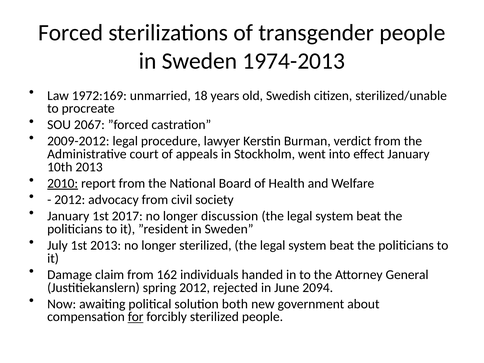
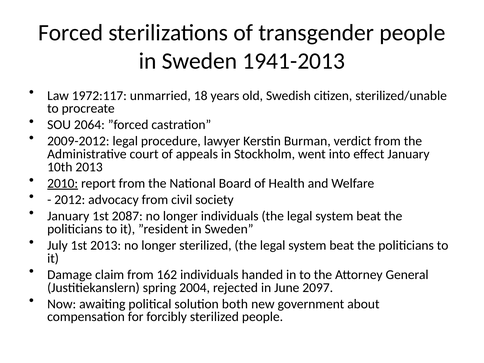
1974-2013: 1974-2013 -> 1941-2013 (294, 61)
1972:169: 1972:169 -> 1972:117 (99, 96)
2067: 2067 -> 2064 (89, 125)
2017: 2017 -> 2087 (127, 216)
longer discussion: discussion -> individuals (230, 216)
spring 2012: 2012 -> 2004 (195, 288)
2094: 2094 -> 2097 (318, 288)
for underline: present -> none (136, 317)
